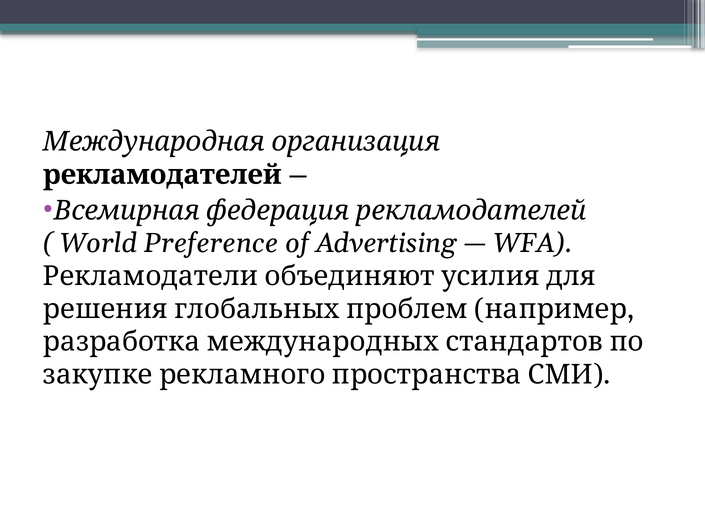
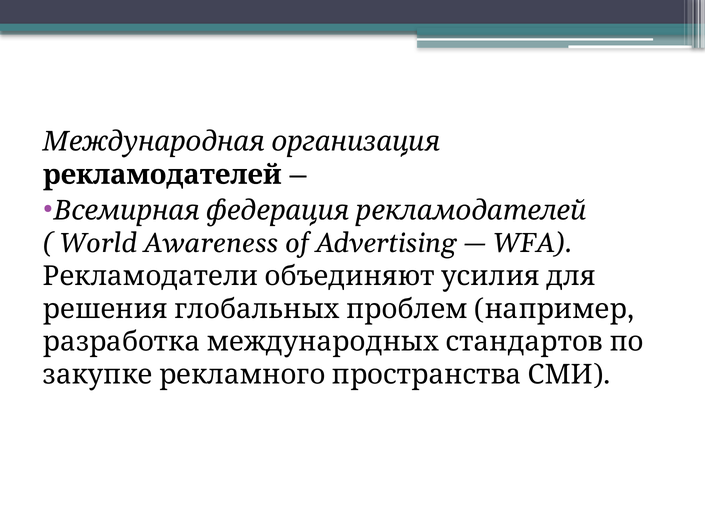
Preference: Preference -> Awareness (211, 243)
